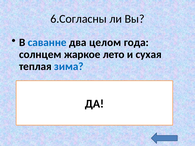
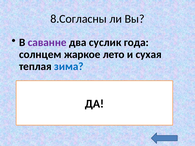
6.Согласны: 6.Согласны -> 8.Согласны (79, 19)
саванне colour: blue -> purple (47, 43)
целом: целом -> суслик (105, 43)
